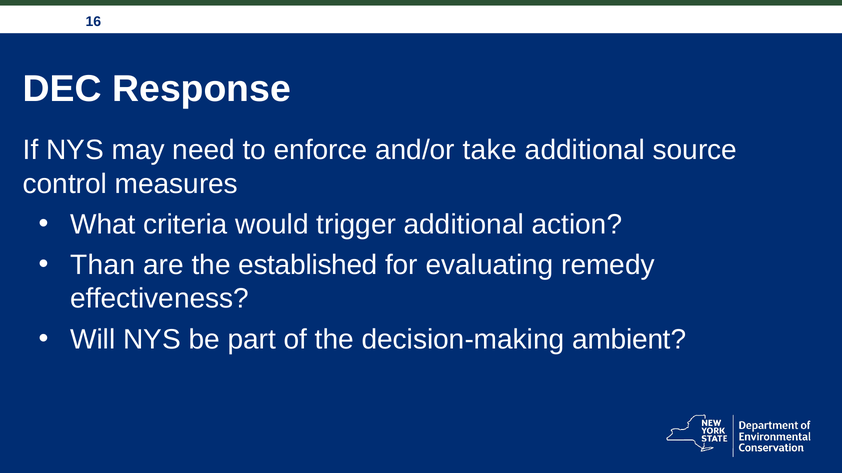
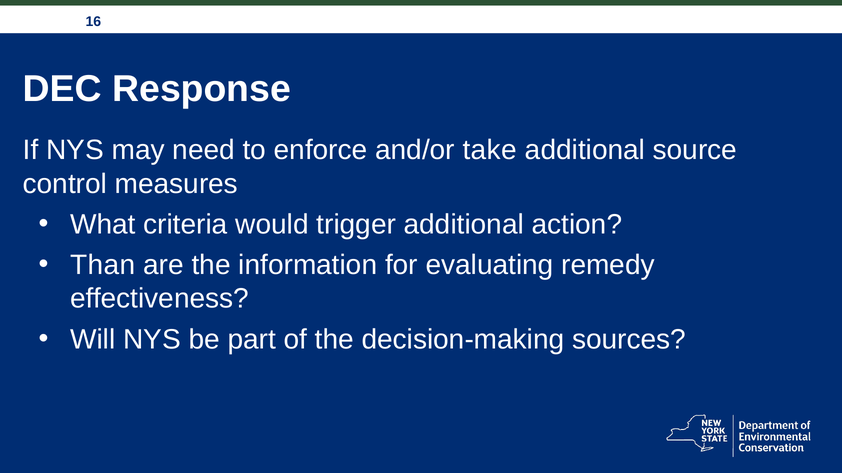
established: established -> information (308, 265)
ambient: ambient -> sources (629, 340)
